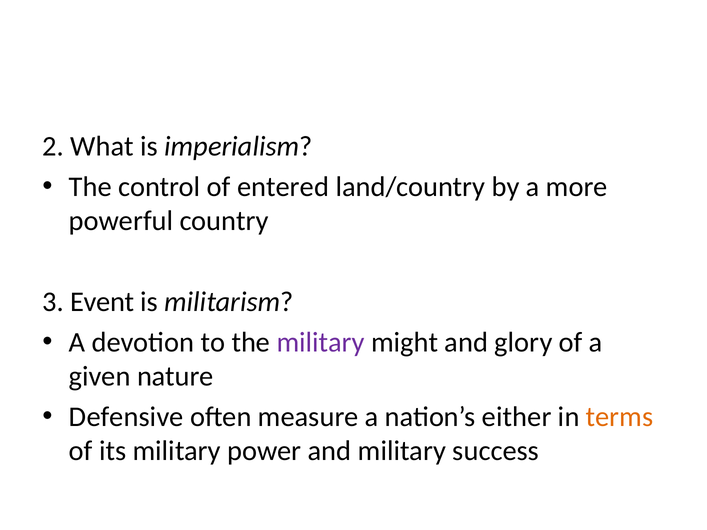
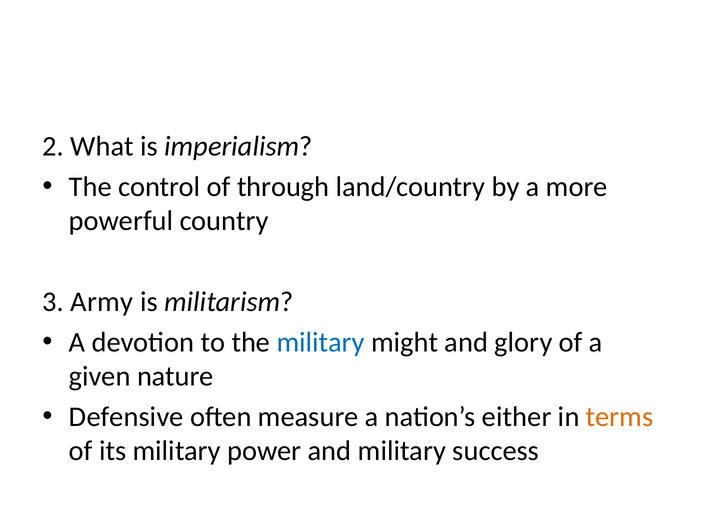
entered: entered -> through (283, 187)
Event: Event -> Army (102, 302)
military colour: purple -> blue (321, 342)
